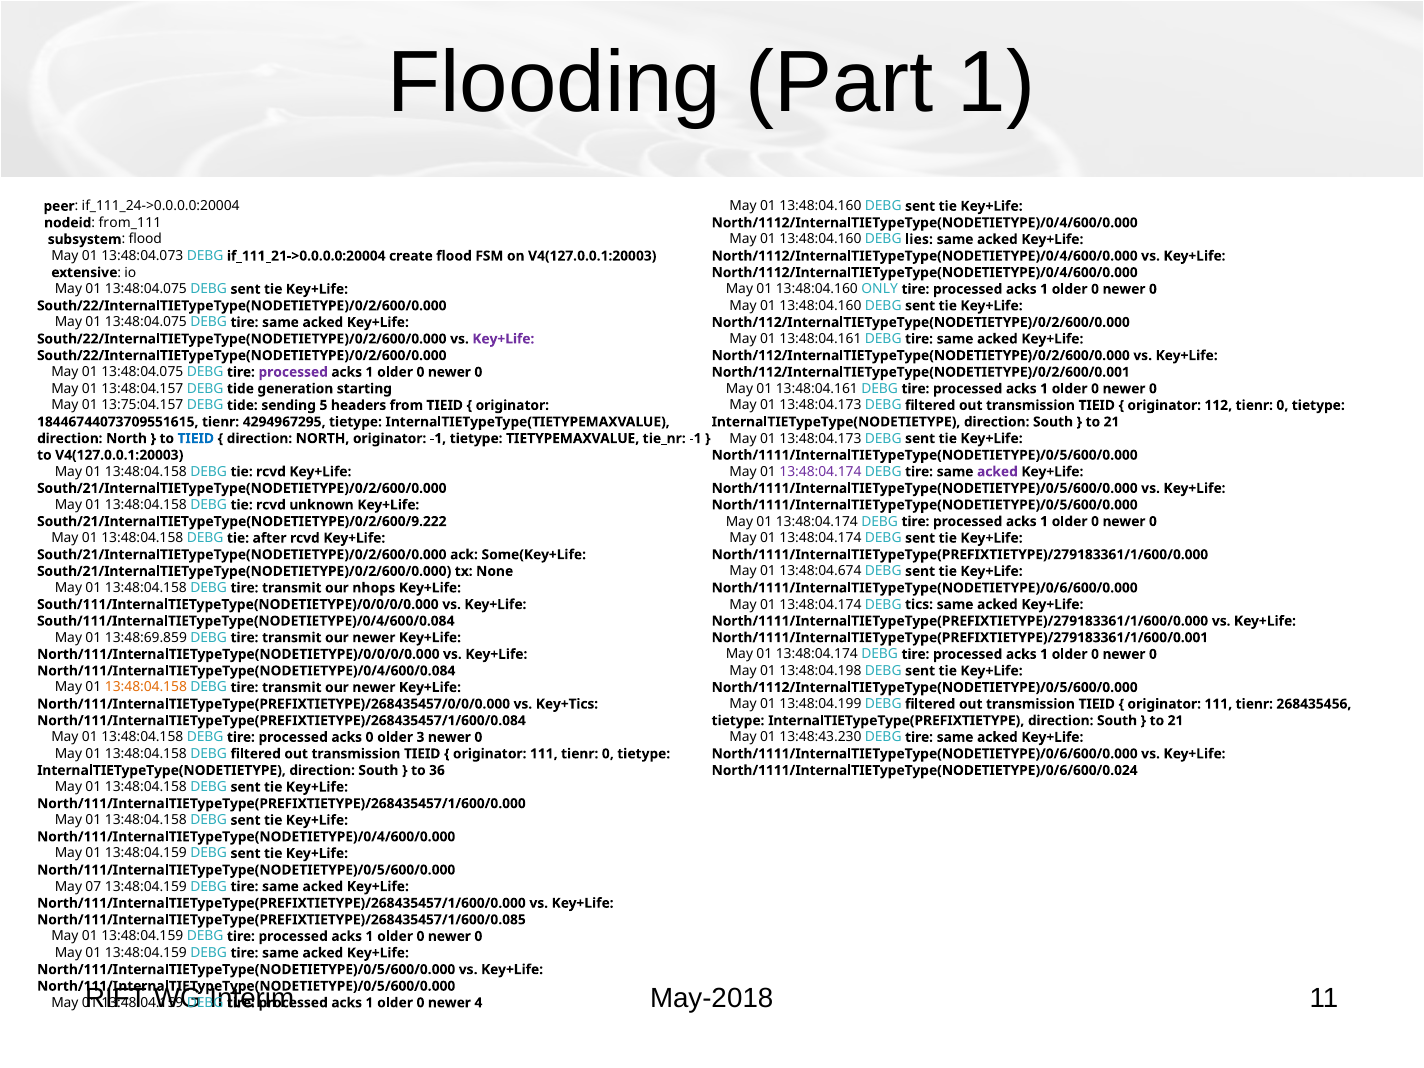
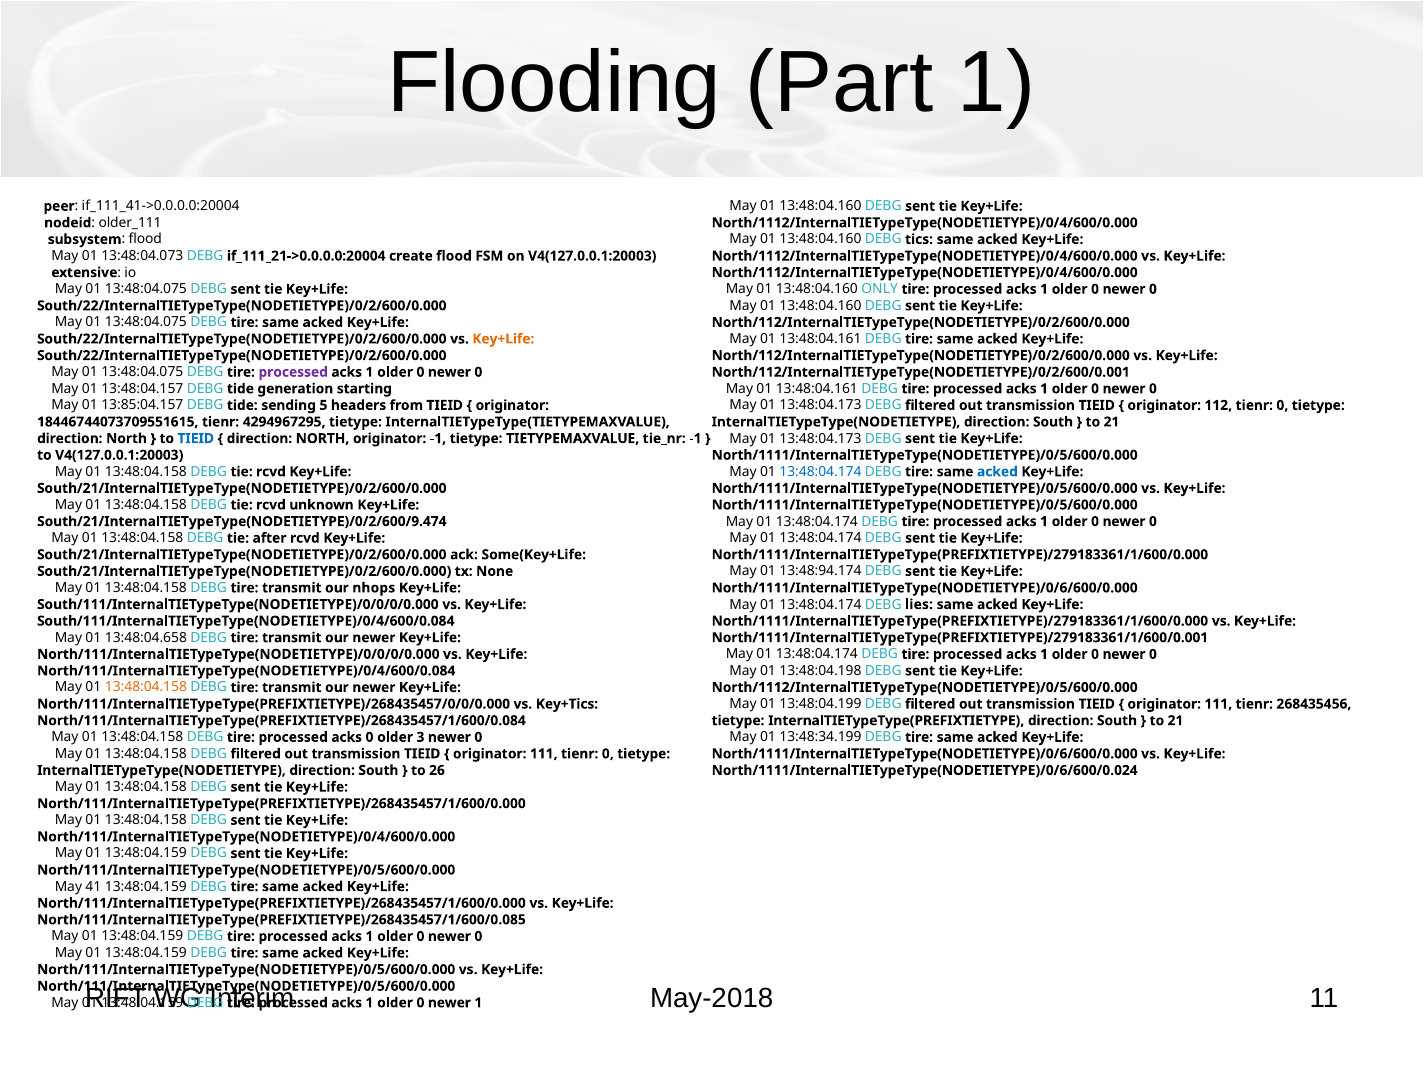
if_111_24->0.0.0.0:20004: if_111_24->0.0.0.0:20004 -> if_111_41->0.0.0.0:20004 (161, 206)
from_111: from_111 -> older_111 (130, 223)
lies: lies -> tics (919, 239)
Key+Life colour: purple -> orange (503, 339)
13:75:04.157: 13:75:04.157 -> 13:85:04.157 (142, 405)
13:48:04.174 colour: purple -> blue (820, 472)
acked colour: purple -> blue (997, 472)
South/21/InternalTIETypeType(NODETIETYPE)/0/2/600/9.222: South/21/InternalTIETypeType(NODETIETYPE)/0/2/600/9.222 -> South/21/InternalTIETypeType(NODETIETYPE)/0/2/600/9.474 (242, 521)
13:48:04.674: 13:48:04.674 -> 13:48:94.174 (820, 571)
tics: tics -> lies (919, 604)
13:48:69.859: 13:48:69.859 -> 13:48:04.658 (146, 638)
13:48:43.230: 13:48:43.230 -> 13:48:34.199 (820, 737)
36: 36 -> 26 (437, 770)
07: 07 -> 41 (93, 887)
newer 4: 4 -> 1 (478, 1003)
